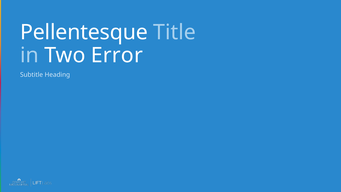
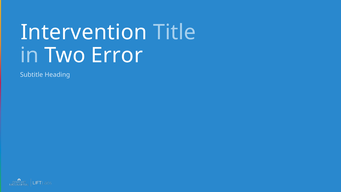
Pellentesque: Pellentesque -> Intervention (84, 32)
